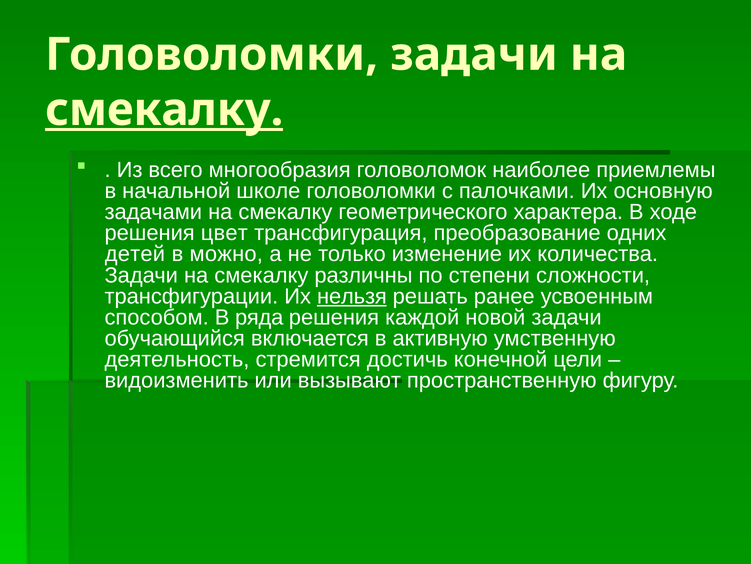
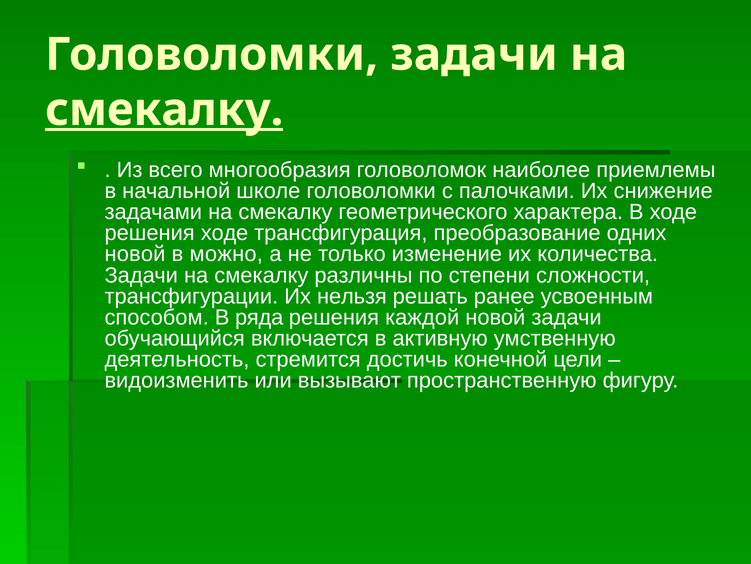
основную: основную -> снижение (663, 191)
решения цвет: цвет -> ходе (225, 233)
детей: детей -> новой (135, 254)
нельзя underline: present -> none (352, 296)
